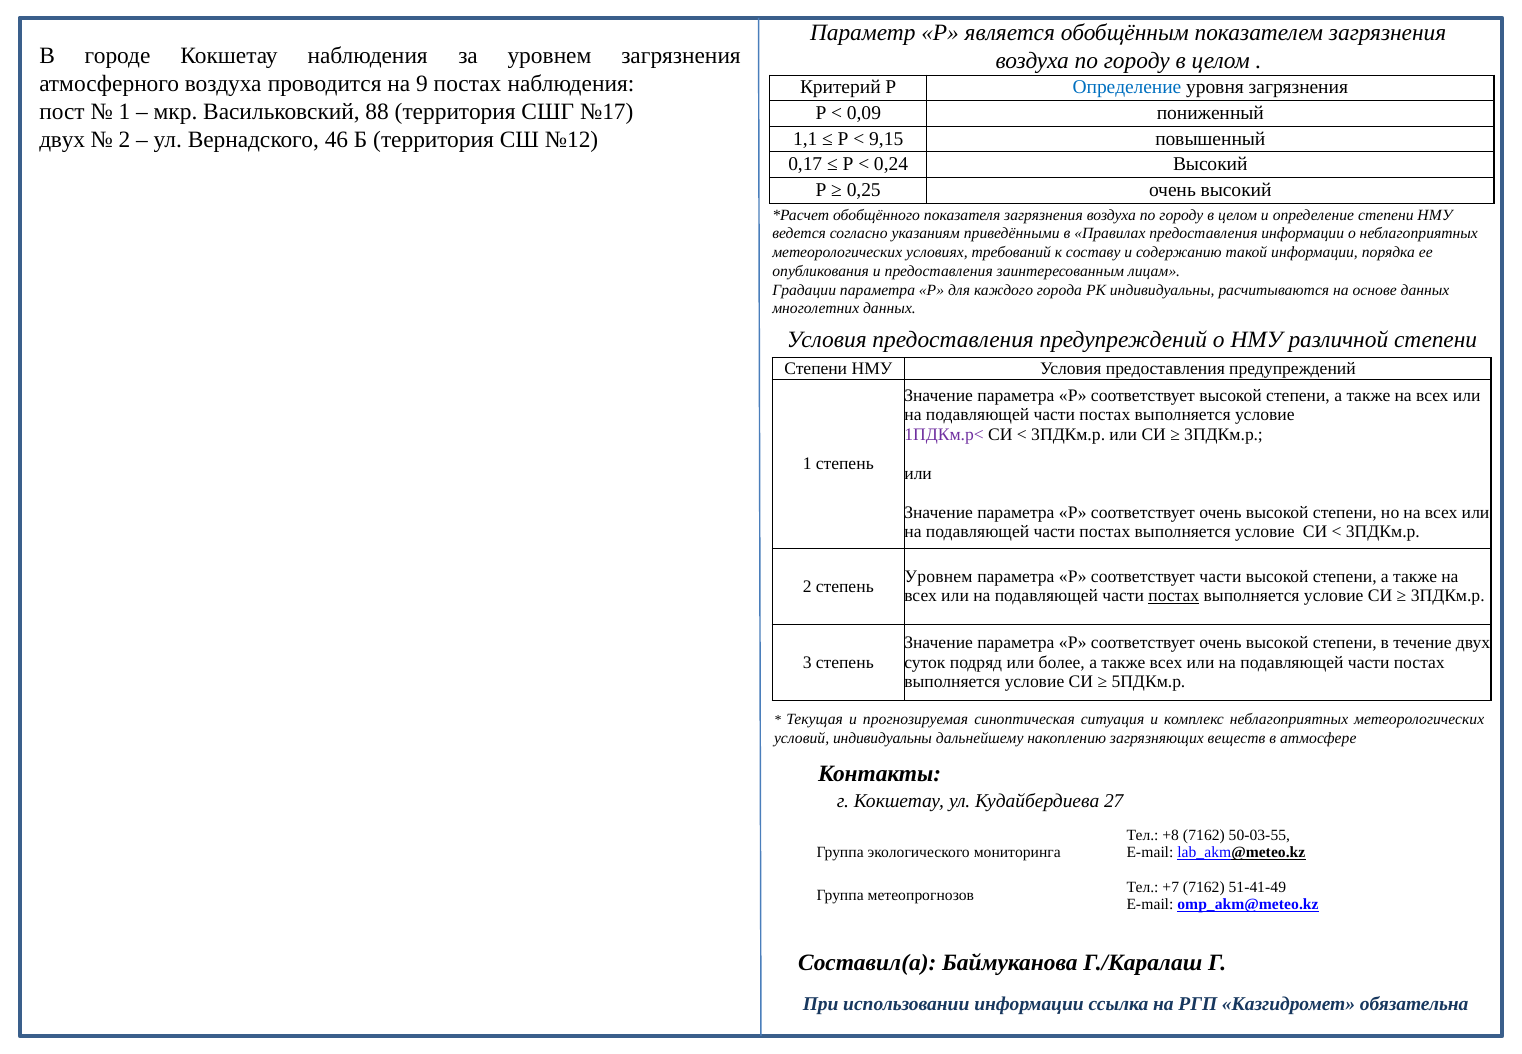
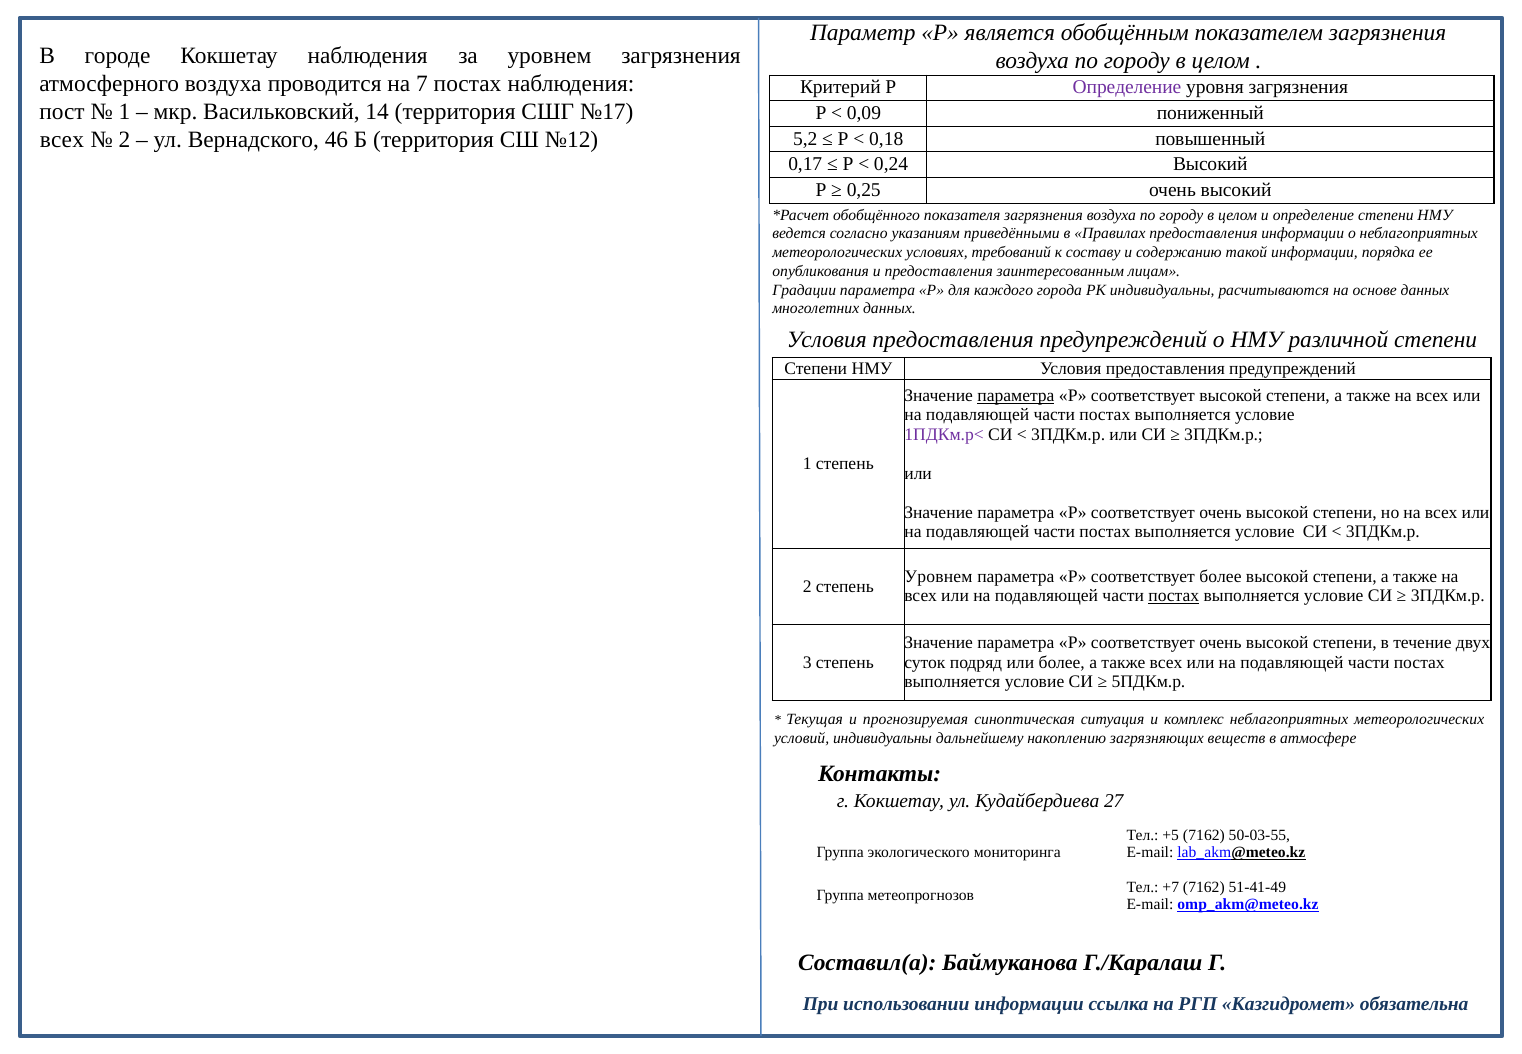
9: 9 -> 7 (422, 84)
Определение colour: blue -> purple (1127, 87)
88: 88 -> 14 (377, 112)
двух: двух -> всех (62, 140)
1,1: 1,1 -> 5,2 (805, 139)
9,15: 9,15 -> 0,18 (886, 139)
параметра underline: none -> present (1016, 395)
соответствует части: части -> более (1220, 576)
+8: +8 -> +5 (1171, 835)
